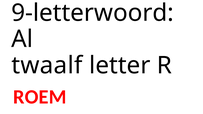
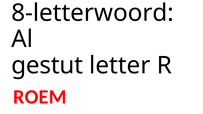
9-letterwoord: 9-letterwoord -> 8-letterwoord (93, 13)
twaalf: twaalf -> gestut (47, 65)
